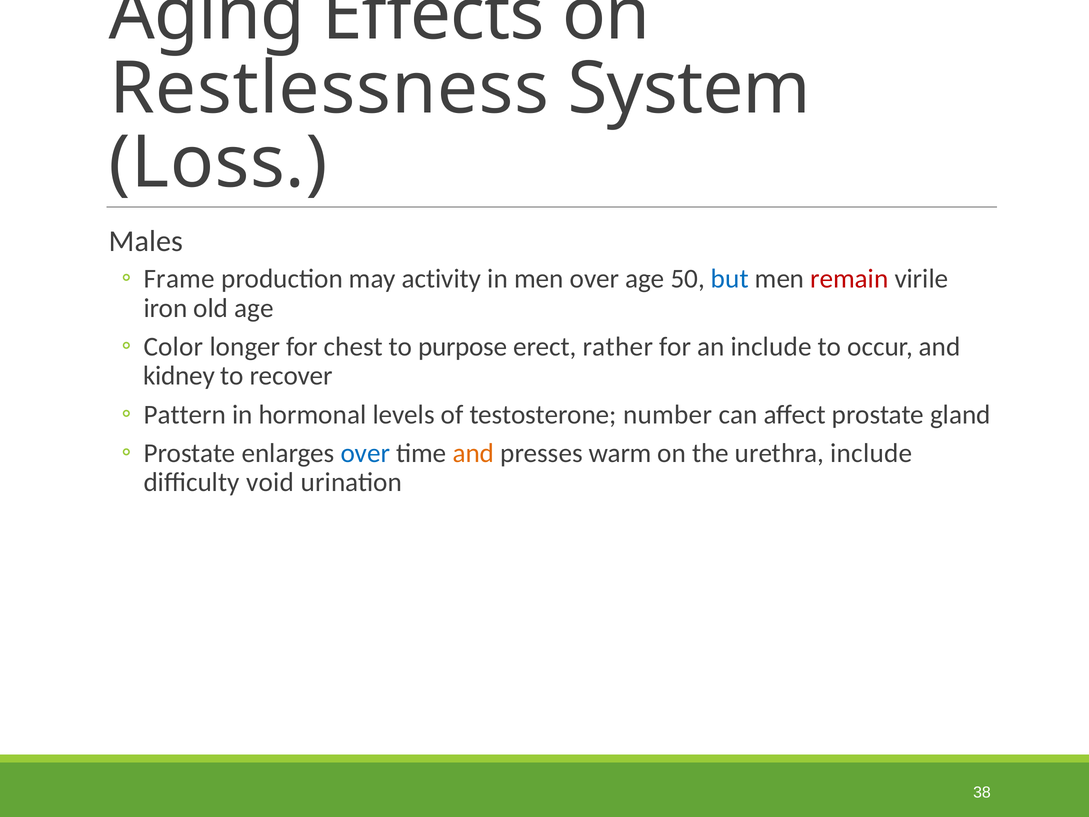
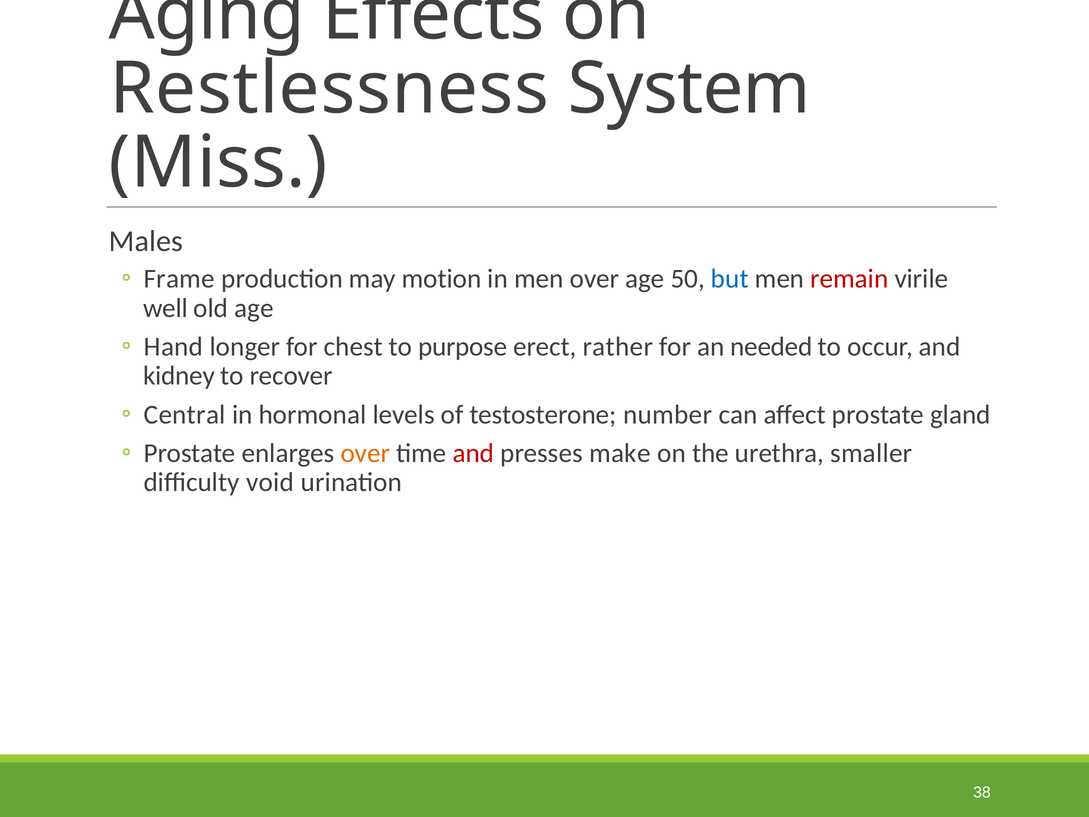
Loss: Loss -> Miss (218, 163)
activity: activity -> motion (442, 279)
iron: iron -> well (166, 308)
Color: Color -> Hand (173, 346)
an include: include -> needed (771, 346)
Pattern: Pattern -> Central (185, 414)
over colour: blue -> orange (365, 453)
and colour: orange -> red (473, 453)
warm: warm -> make (620, 453)
urethra include: include -> smaller (871, 453)
